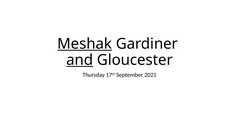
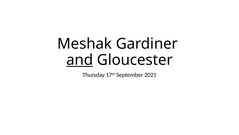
Meshak underline: present -> none (85, 44)
